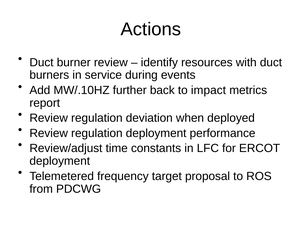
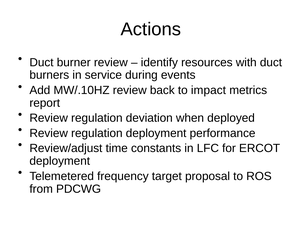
MW/.10HZ further: further -> review (130, 90)
